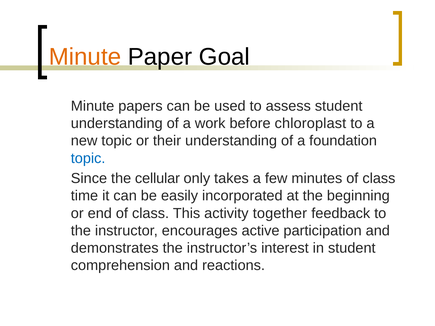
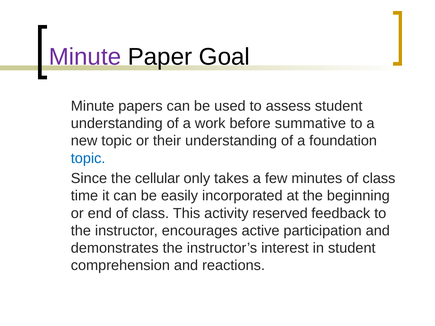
Minute colour: orange -> purple (85, 57)
chloroplast: chloroplast -> summative (310, 124)
together: together -> reserved (280, 213)
